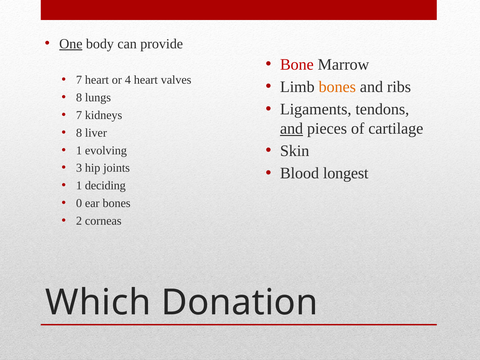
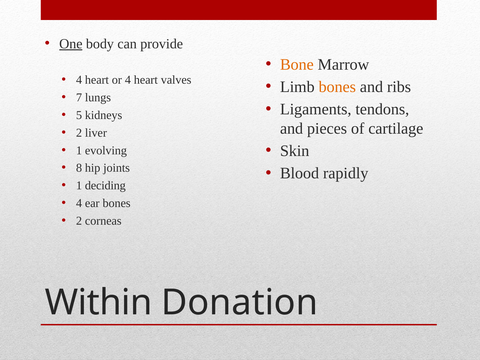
Bone colour: red -> orange (297, 65)
7: 7 -> 4 (79, 80)
8: 8 -> 7 (79, 98)
7: 7 -> 5 (79, 115)
and underline: present -> none (292, 129)
8: 8 -> 2 (79, 133)
3: 3 -> 8 (79, 168)
longest: longest -> rapidly (346, 173)
0: 0 -> 4 (79, 203)
Which: Which -> Within (99, 303)
